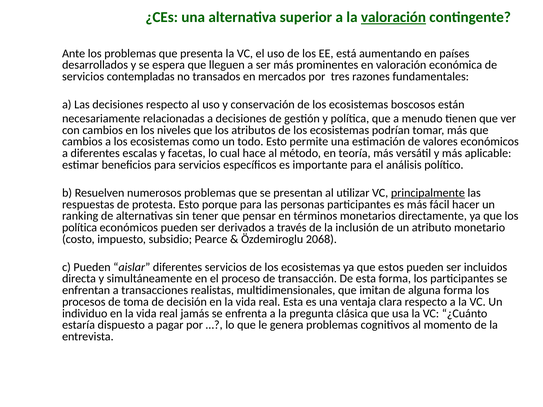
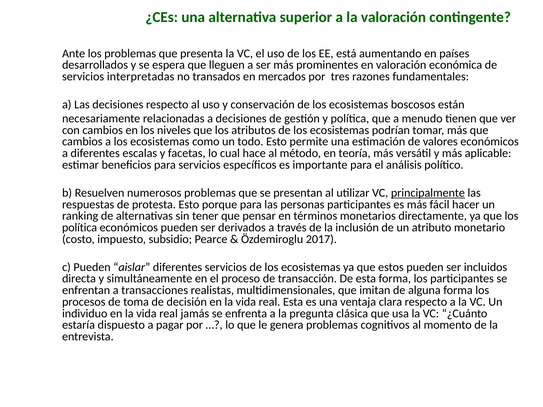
valoración underline: present -> none (393, 17)
contempladas: contempladas -> interpretadas (141, 77)
2068: 2068 -> 2017 (321, 239)
